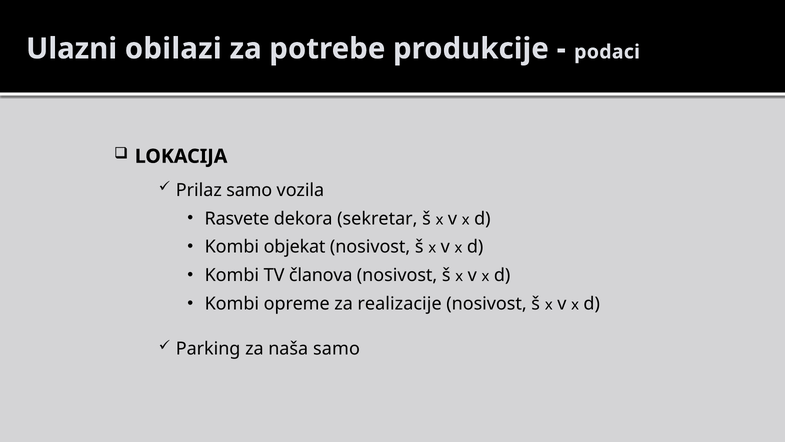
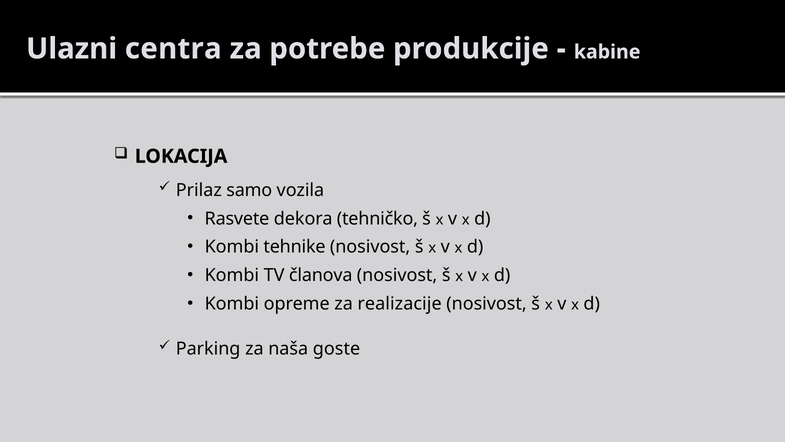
obilazi: obilazi -> centra (173, 49)
podaci: podaci -> kabine (607, 52)
sekretar: sekretar -> tehničko (377, 218)
objekat: objekat -> tehnike (295, 247)
naša samo: samo -> goste (337, 349)
